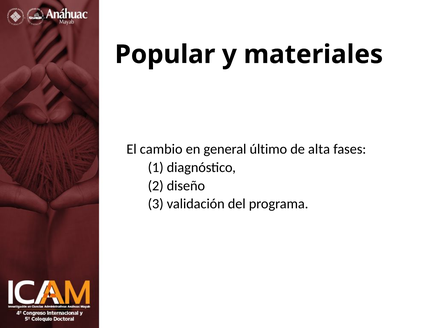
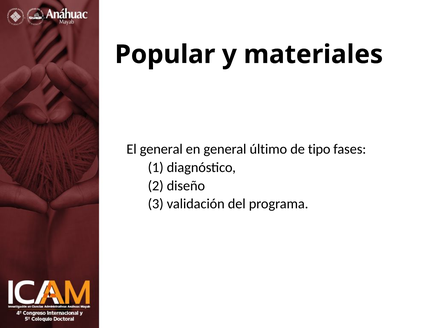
El cambio: cambio -> general (161, 149)
alta: alta -> tipo (319, 149)
